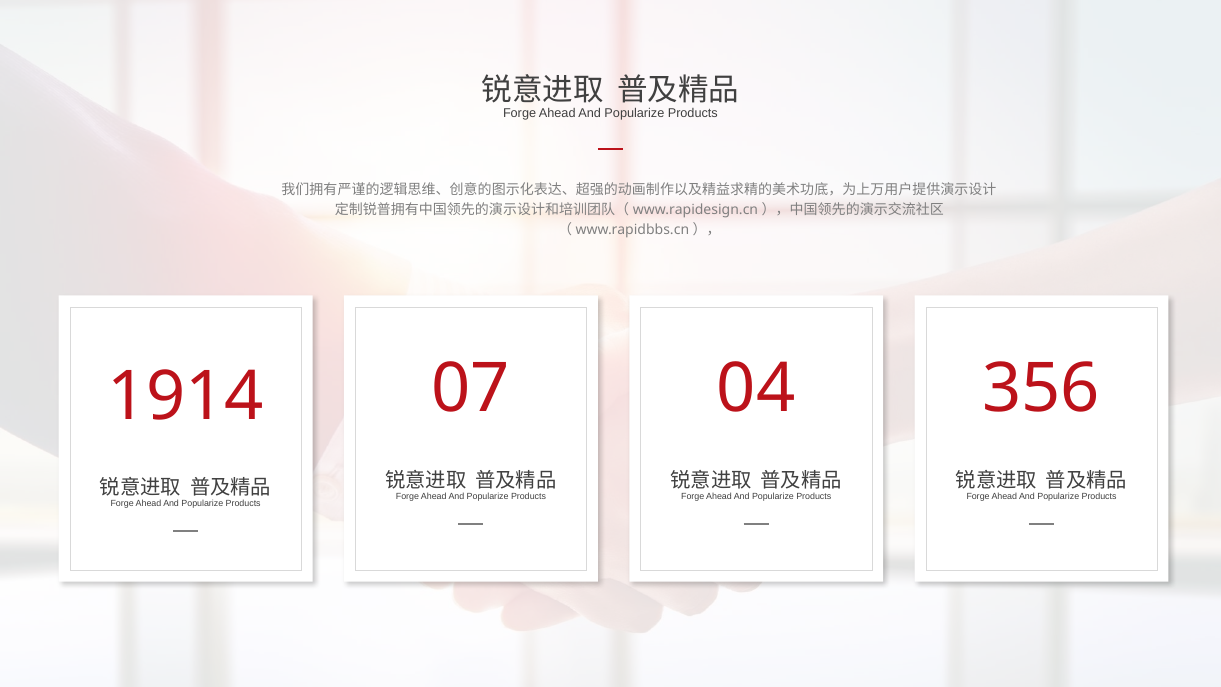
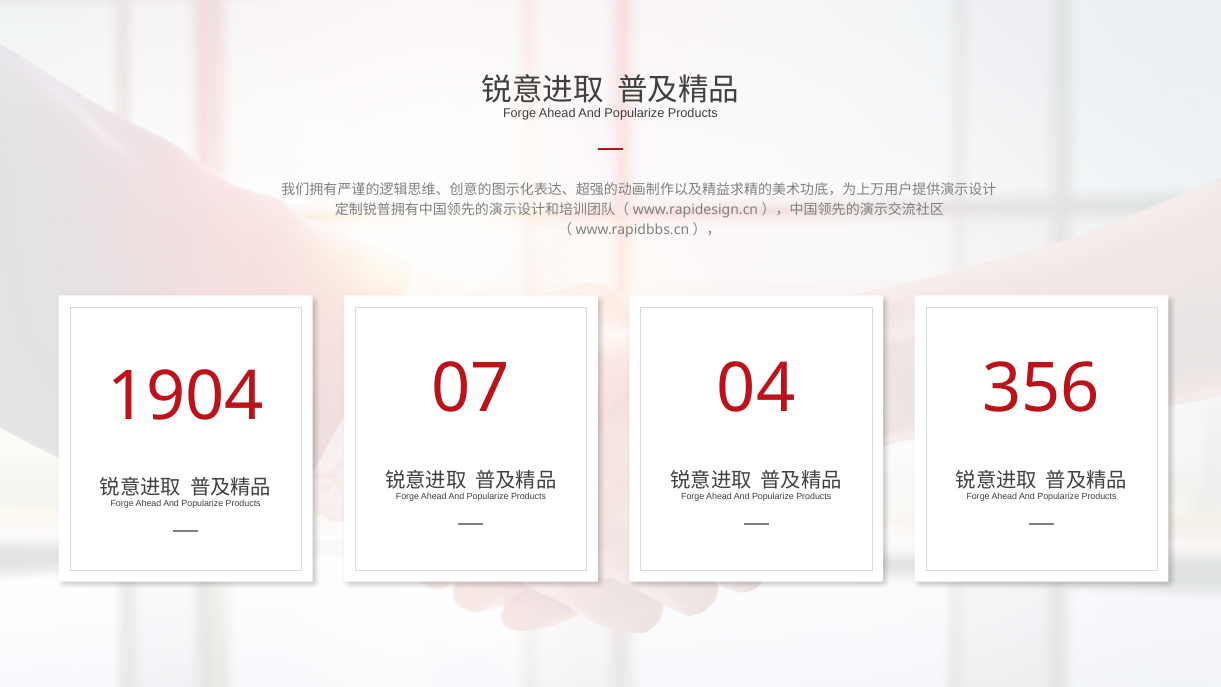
1914: 1914 -> 1904 (186, 396)
